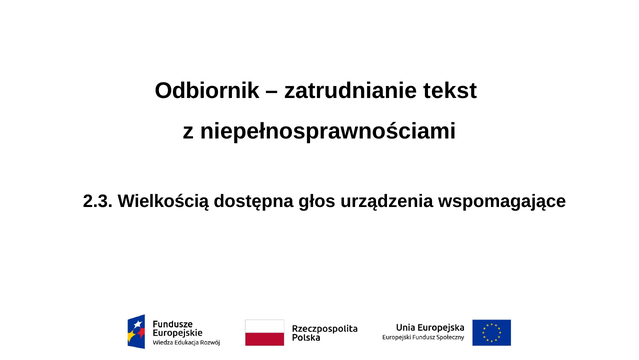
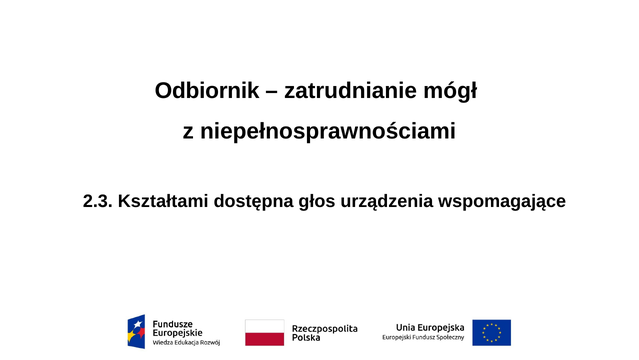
tekst: tekst -> mógł (450, 90)
Wielkością: Wielkością -> Kształtami (163, 201)
